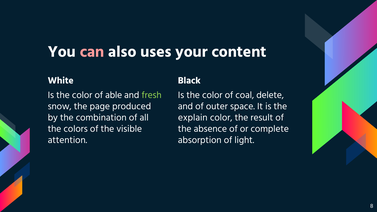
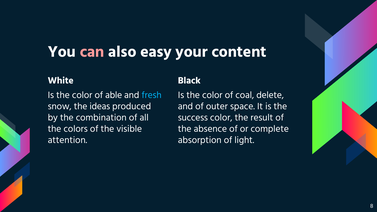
uses: uses -> easy (156, 52)
fresh colour: light green -> light blue (152, 95)
page: page -> ideas (100, 106)
explain: explain -> success (193, 118)
